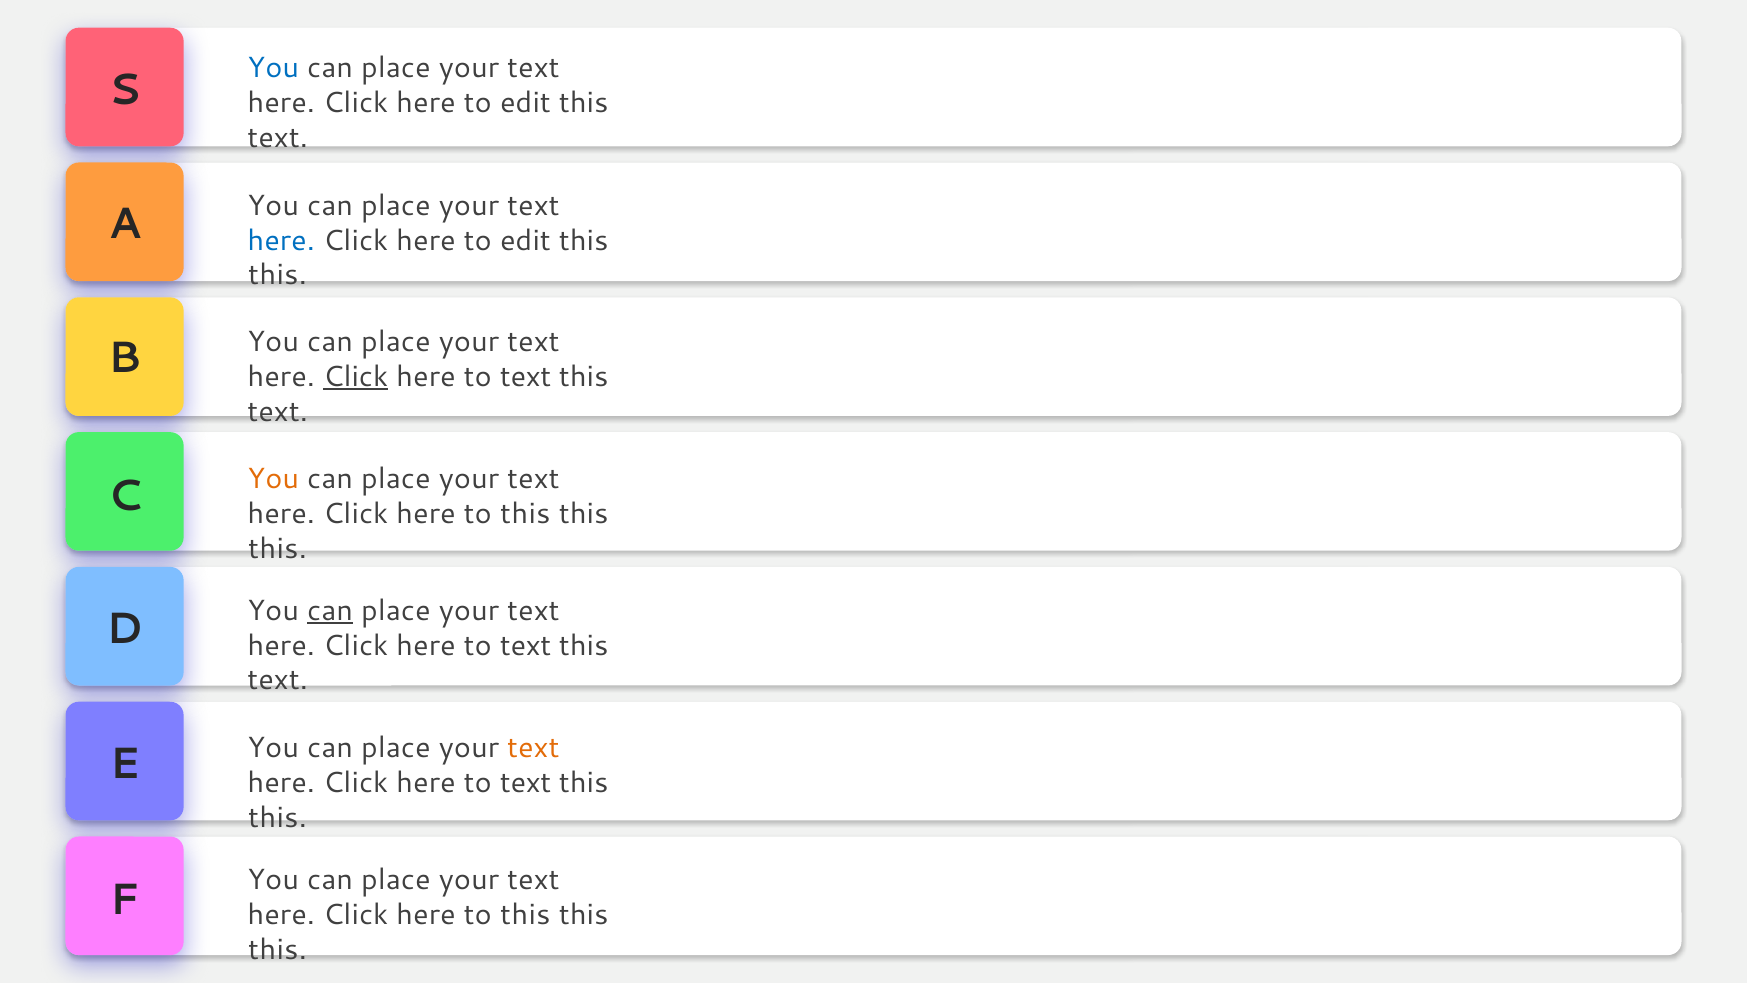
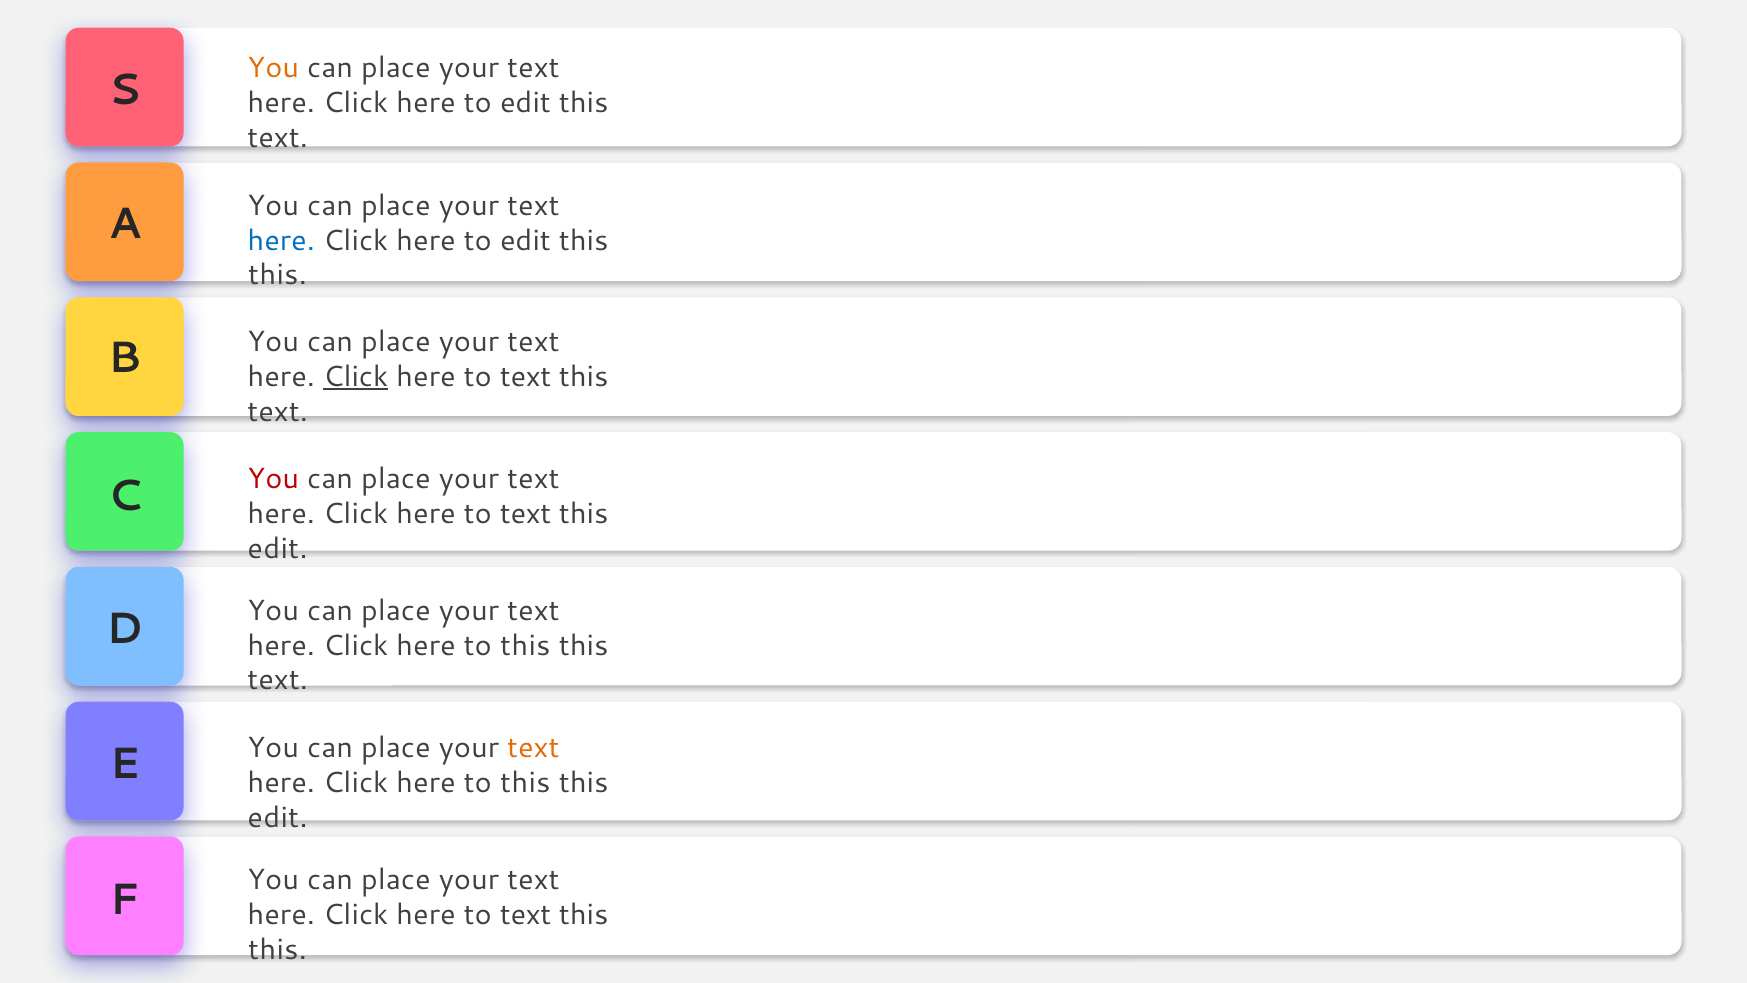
You colour: blue -> orange (273, 68)
You colour: orange -> red (273, 479)
this: this -> text (526, 514)
this: this -> edit (278, 549)
can underline: present -> none (330, 610)
text: text -> this (525, 645)
text: text -> this (525, 783)
this: this -> edit (278, 818)
this: this -> text (526, 914)
